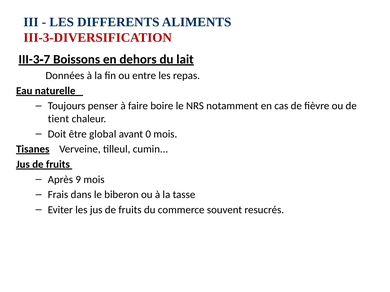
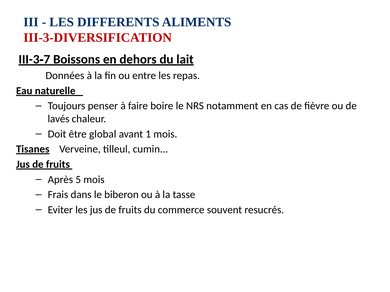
tient: tient -> lavés (59, 119)
0: 0 -> 1 (148, 134)
9: 9 -> 5 (78, 180)
